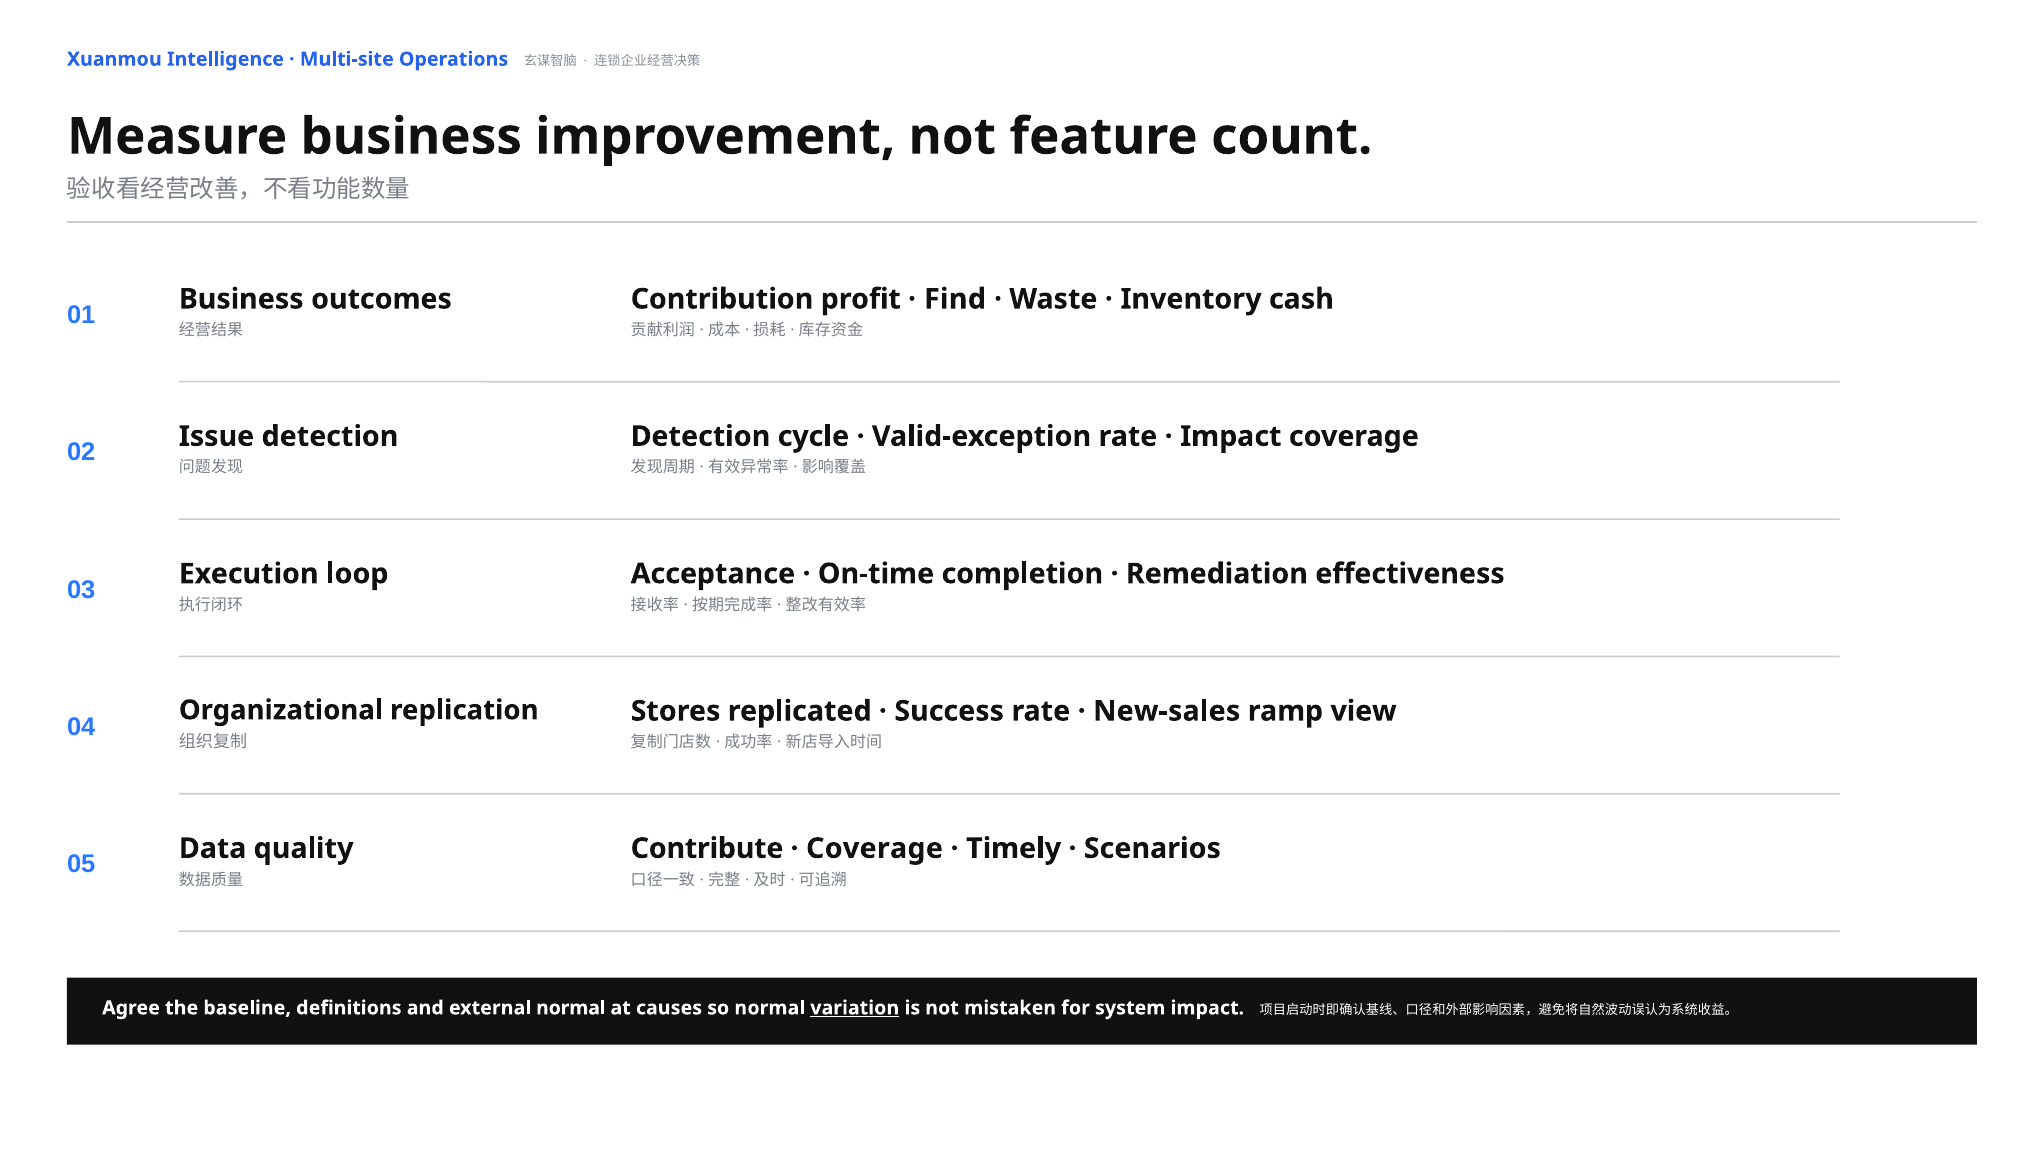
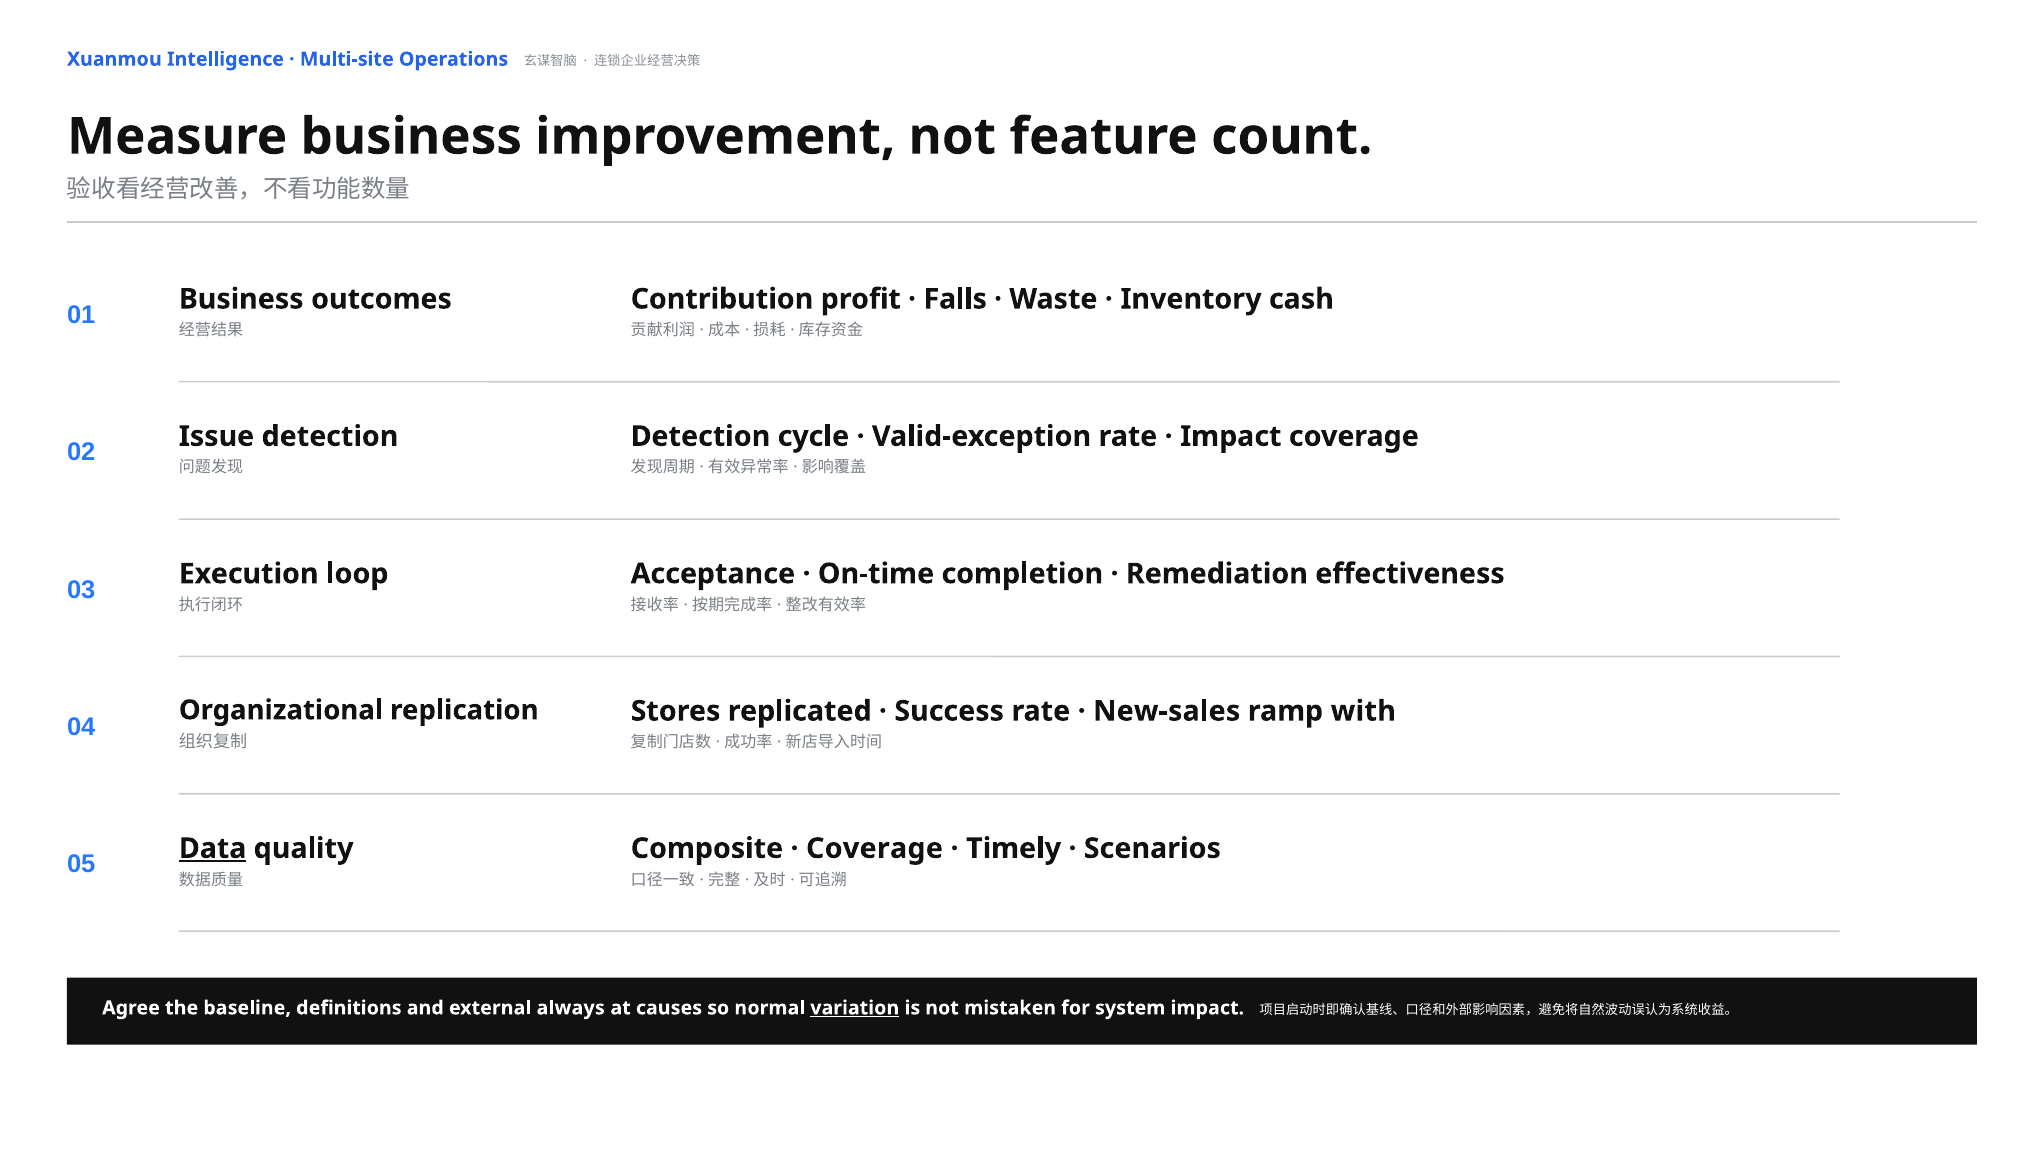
Find: Find -> Falls (955, 299)
view: view -> with (1363, 711)
Contribute: Contribute -> Composite (707, 848)
Data underline: none -> present (213, 848)
external normal: normal -> always (571, 1008)
